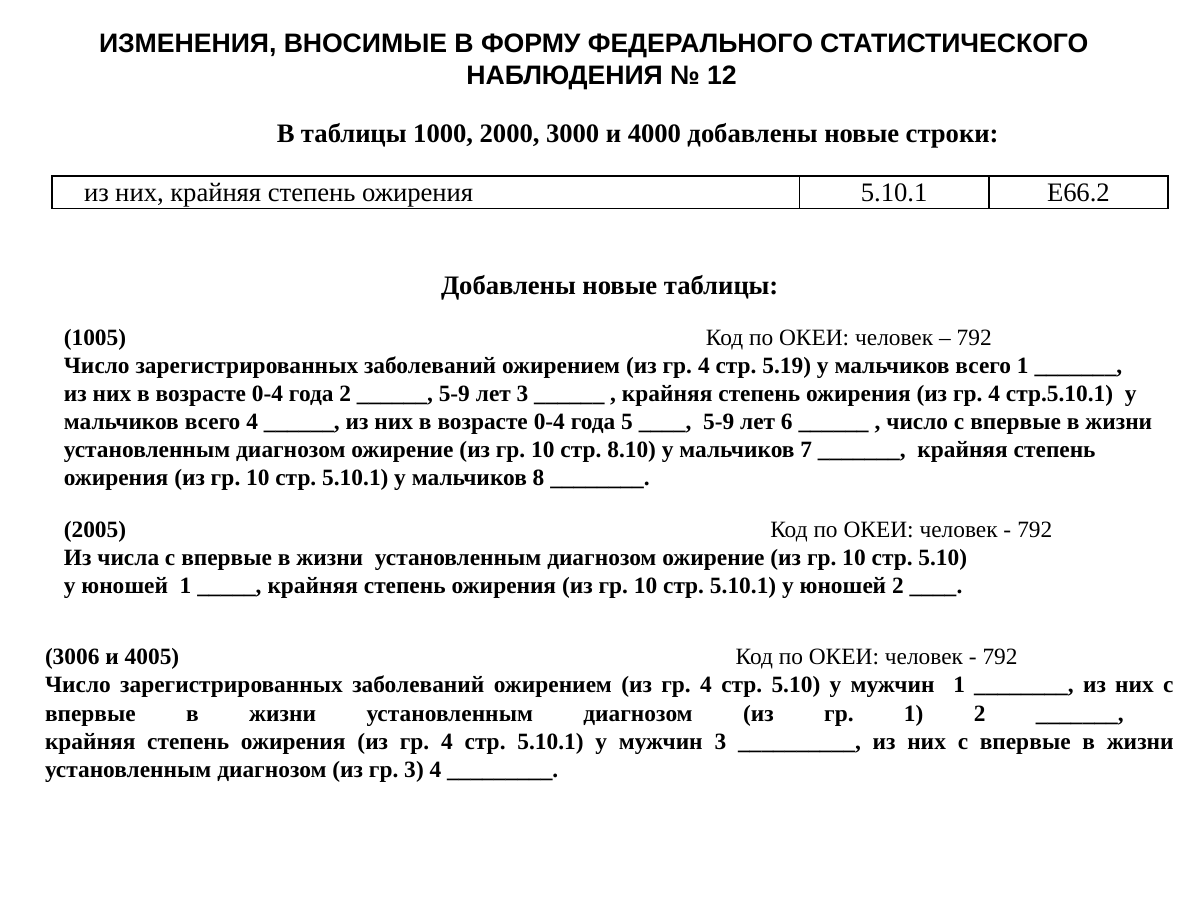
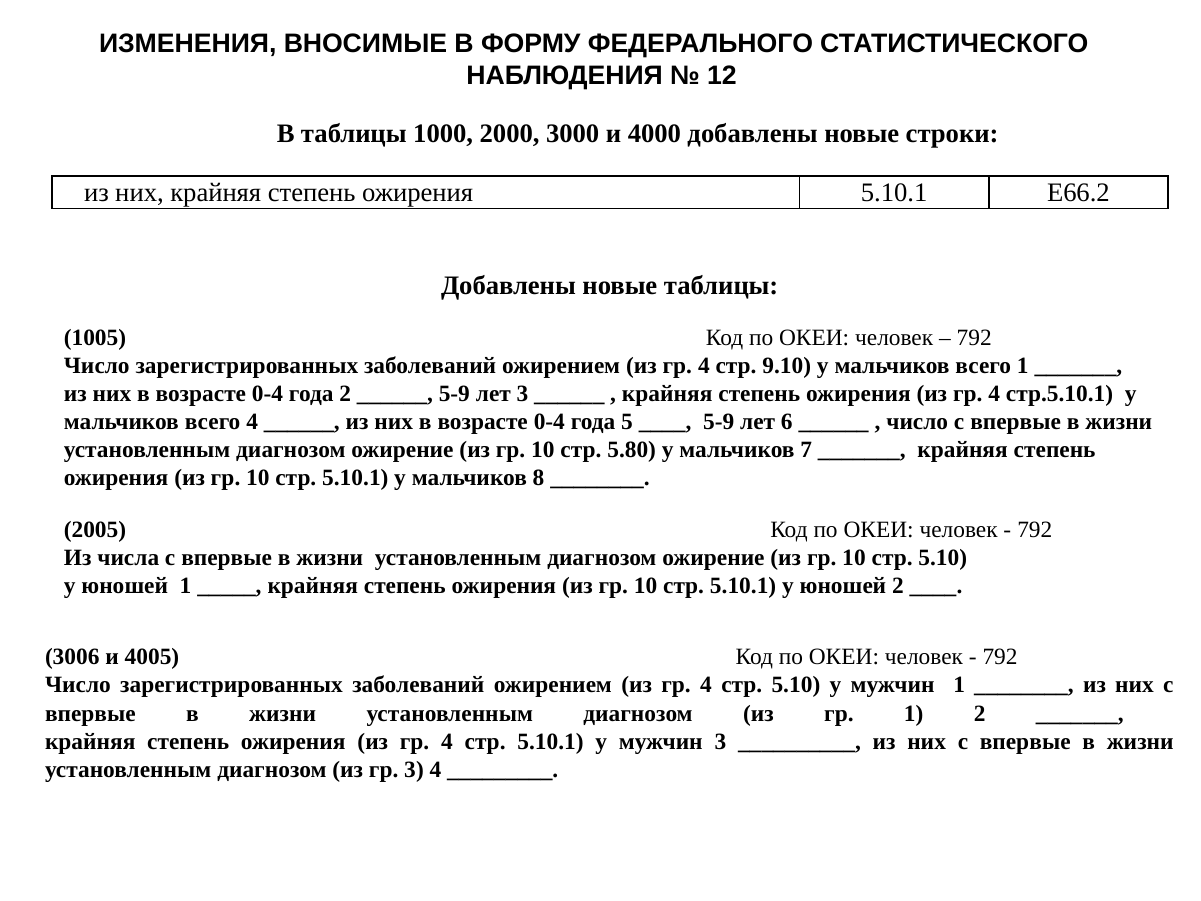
5.19: 5.19 -> 9.10 (787, 366)
8.10: 8.10 -> 5.80 (632, 450)
